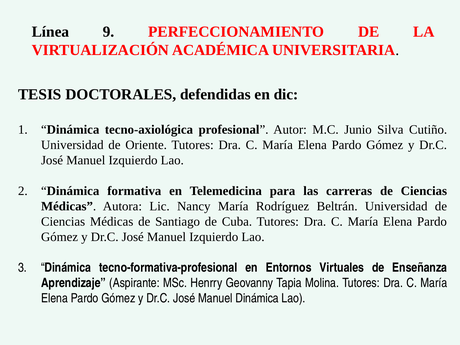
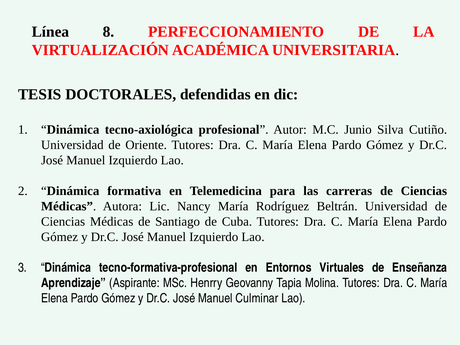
9: 9 -> 8 (109, 32)
Manuel Dinámica: Dinámica -> Culminar (257, 298)
